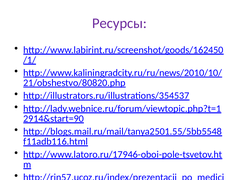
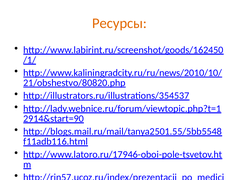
Ресурсы colour: purple -> orange (119, 23)
